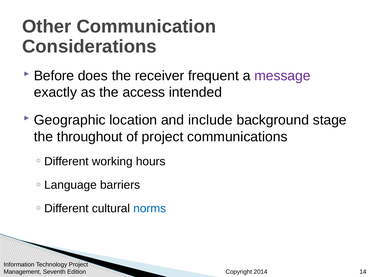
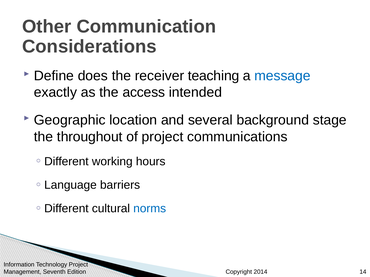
Before: Before -> Define (54, 76)
frequent: frequent -> teaching (214, 76)
message colour: purple -> blue (282, 76)
include: include -> several (210, 120)
